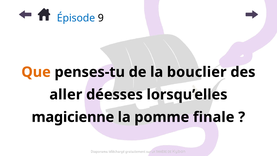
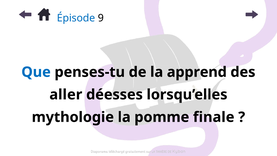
Que colour: orange -> blue (36, 72)
bouclier: bouclier -> apprend (197, 72)
magicienne: magicienne -> mythologie (73, 117)
